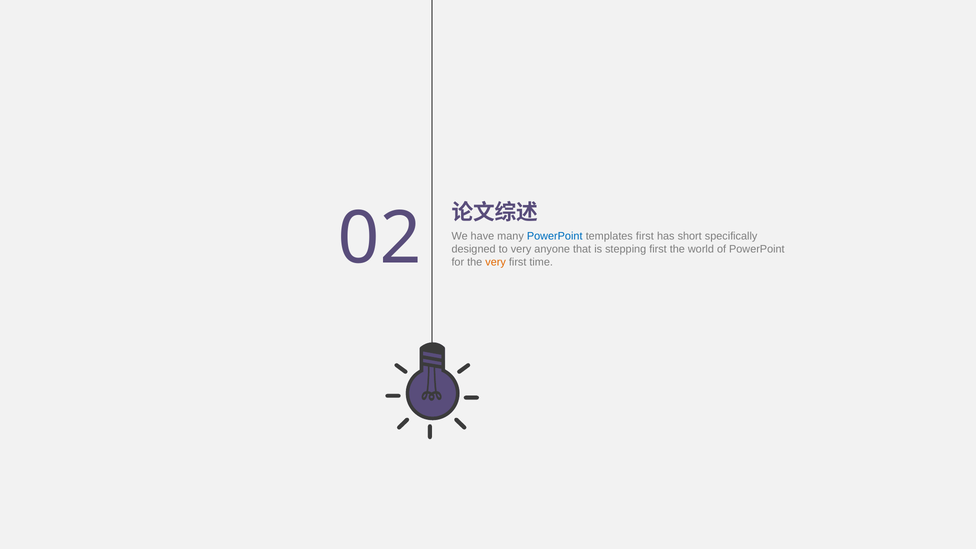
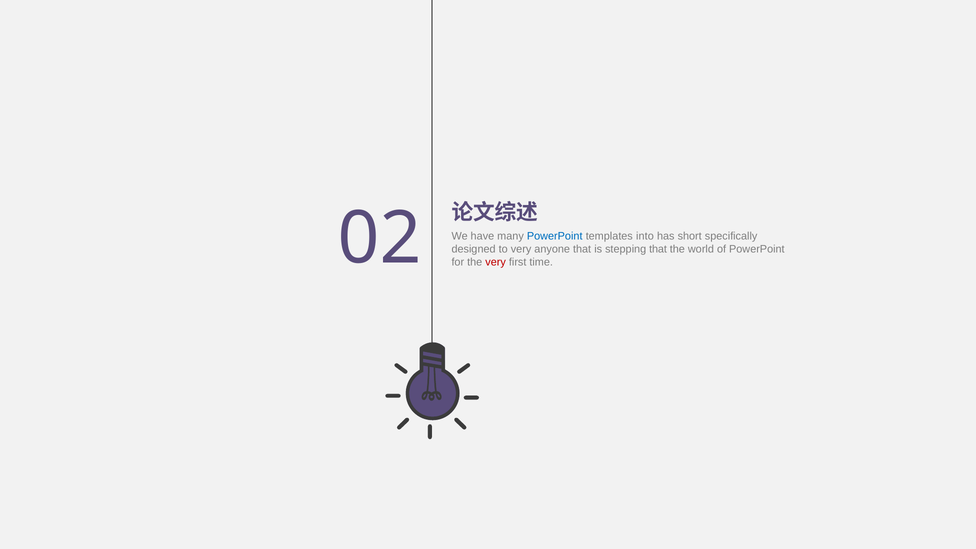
templates first: first -> into (645, 236)
stepping first: first -> that (658, 249)
very colour: orange -> red (496, 262)
